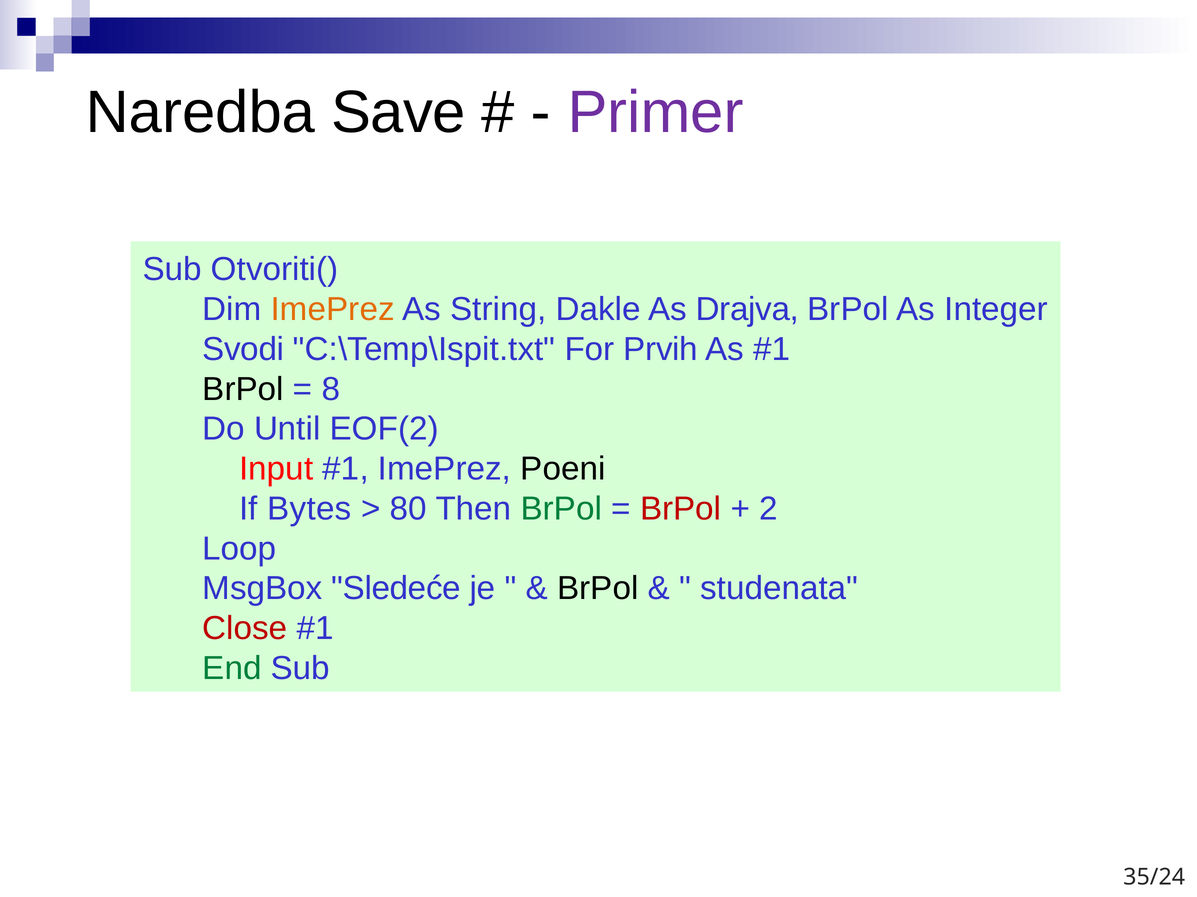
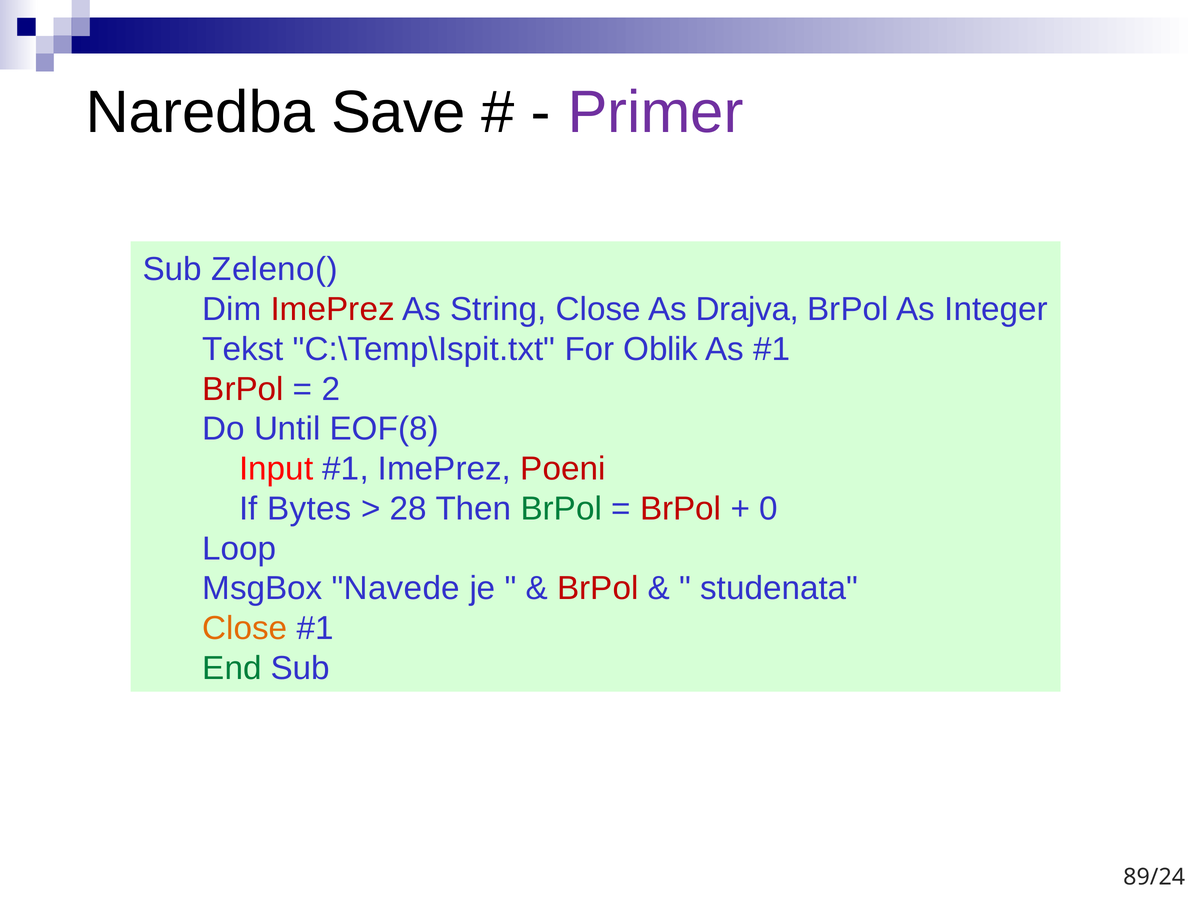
Otvoriti(: Otvoriti( -> Zeleno( (275, 270)
ImePrez colour: orange -> red (333, 310)
String Dakle: Dakle -> Close (598, 310)
Svodi: Svodi -> Tekst (243, 349)
Prvih: Prvih -> Oblik (661, 349)
BrPol colour: black -> red (243, 389)
8: 8 -> 2 (331, 389)
EOF(2: EOF(2 -> EOF(8 (384, 429)
Poeni colour: black -> red (563, 469)
80: 80 -> 28 (408, 509)
2: 2 -> 0 (769, 509)
Sledeće: Sledeće -> Navede (396, 589)
BrPol colour: black -> red (598, 589)
Close colour: red -> orange (245, 629)
35/24: 35/24 -> 89/24 (1154, 878)
